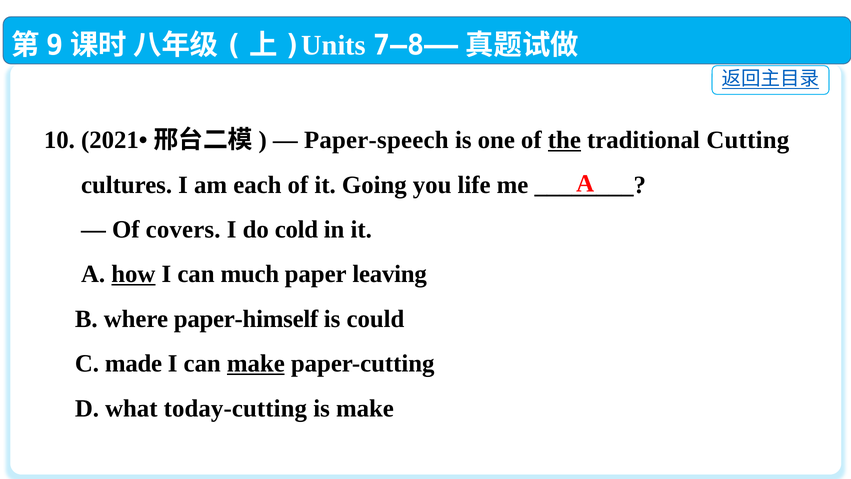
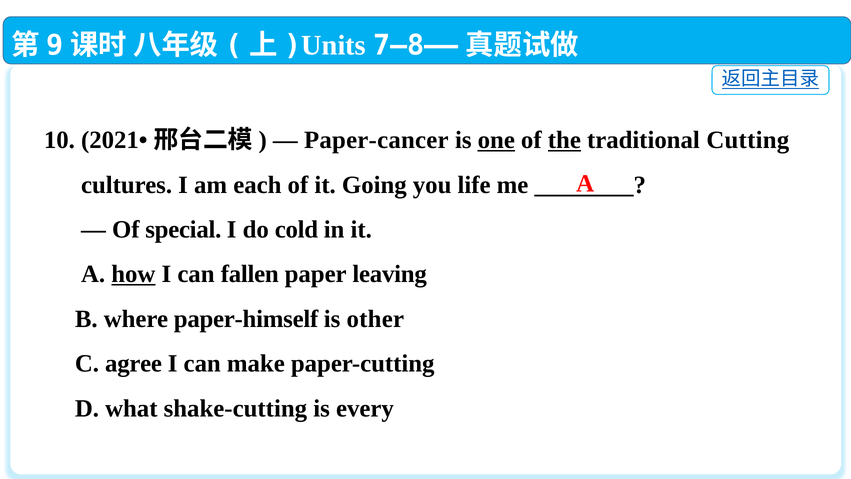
Paper-speech: Paper-speech -> Paper-cancer (376, 140)
one underline: none -> present (496, 140)
covers: covers -> special (183, 229)
much: much -> fallen (250, 274)
could: could -> other (375, 319)
made: made -> agree (134, 363)
make underline: present -> none (256, 363)
today-cutting: today-cutting -> shake-cutting (235, 408)
is make: make -> every (365, 408)
